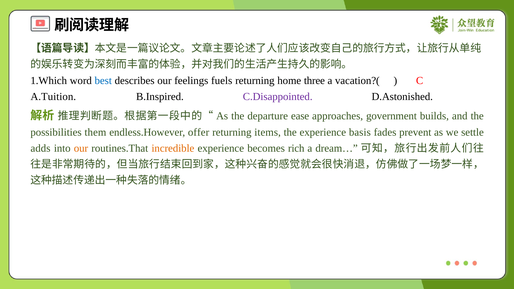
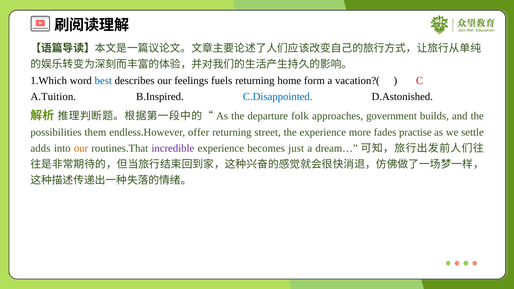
three: three -> form (314, 81)
C.Disappointed colour: purple -> blue (278, 97)
ease: ease -> folk (300, 116)
items: items -> street (268, 132)
basis: basis -> more (360, 132)
prevent: prevent -> practise (415, 132)
incredible colour: orange -> purple (173, 148)
rich: rich -> just (296, 148)
